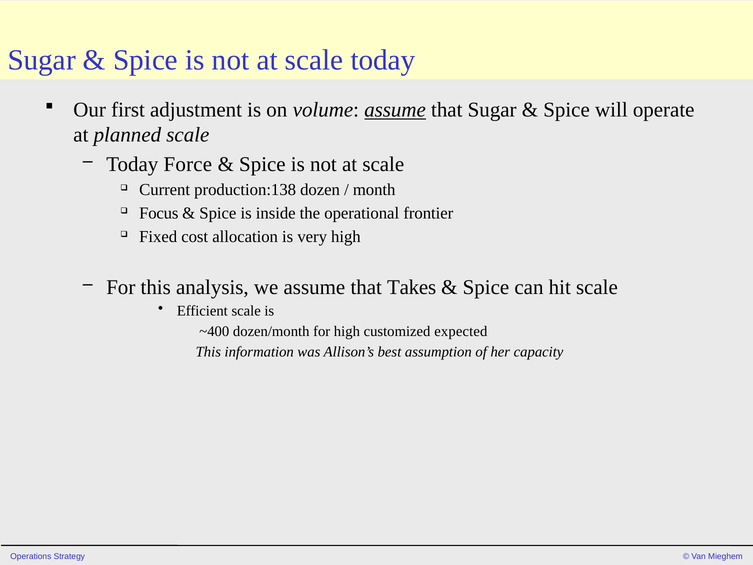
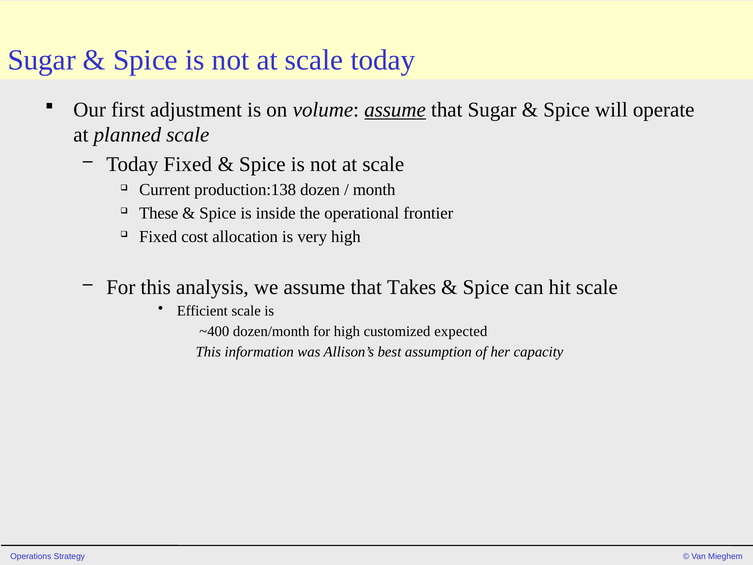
Today Force: Force -> Fixed (188, 164)
Focus: Focus -> These (159, 213)
